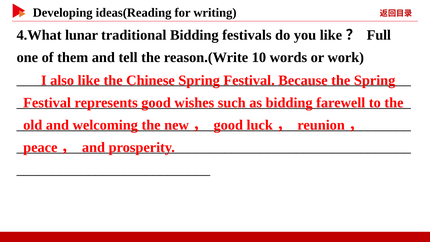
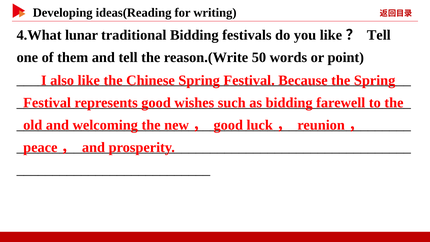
Full: Full -> Tell (379, 35)
10: 10 -> 50 (259, 58)
work: work -> point (346, 58)
